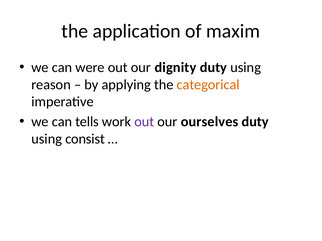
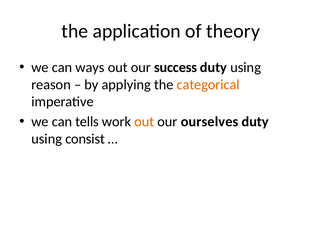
maxim: maxim -> theory (233, 31)
were: were -> ways (90, 68)
dignity: dignity -> success (176, 68)
out colour: purple -> orange (144, 122)
